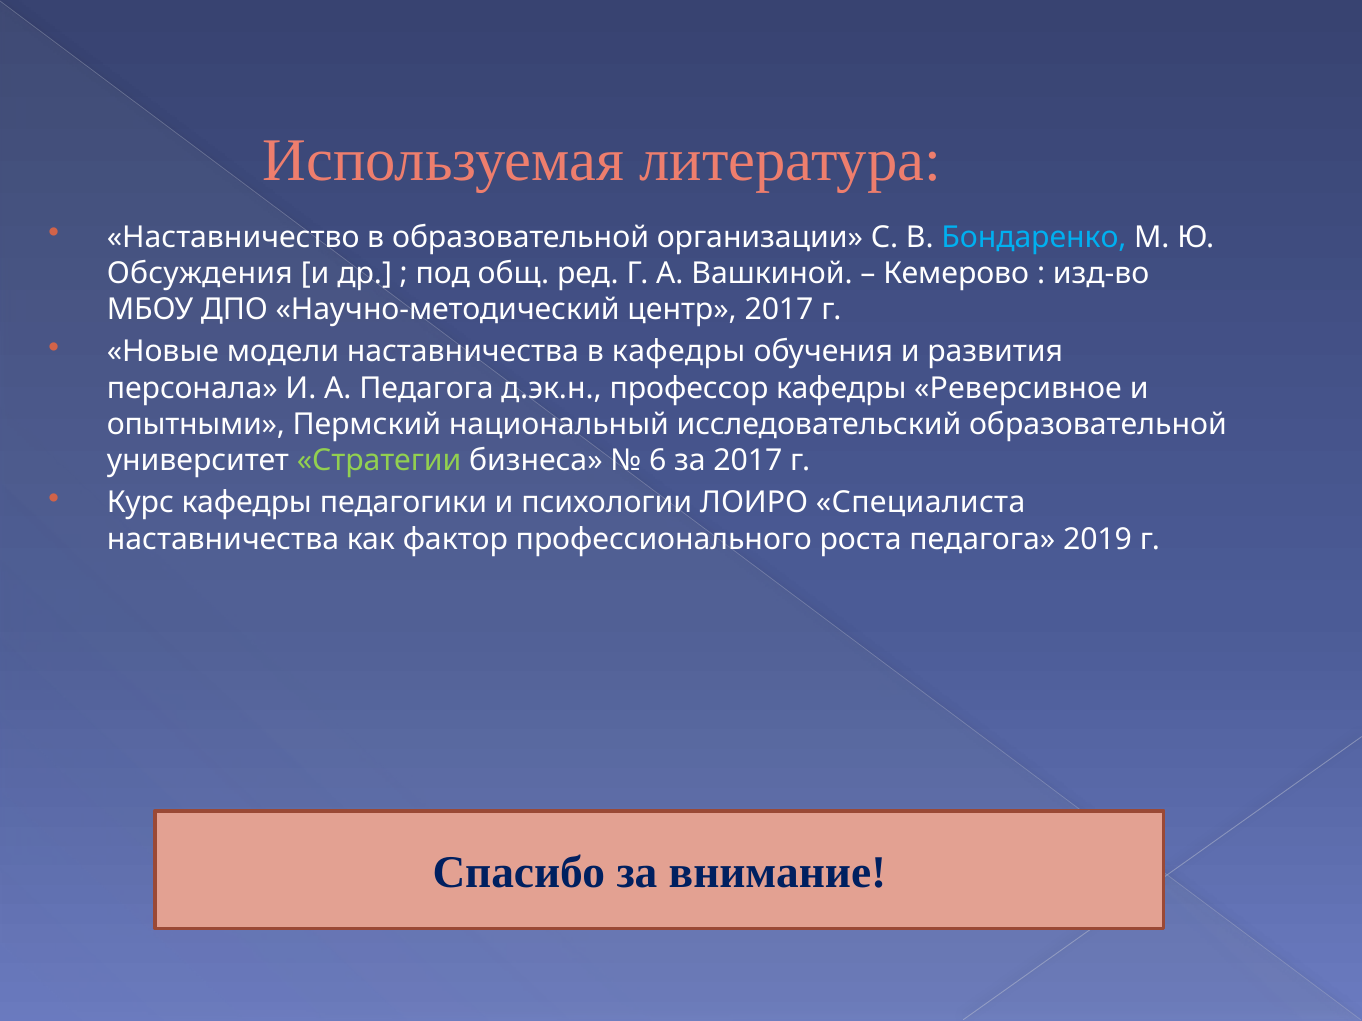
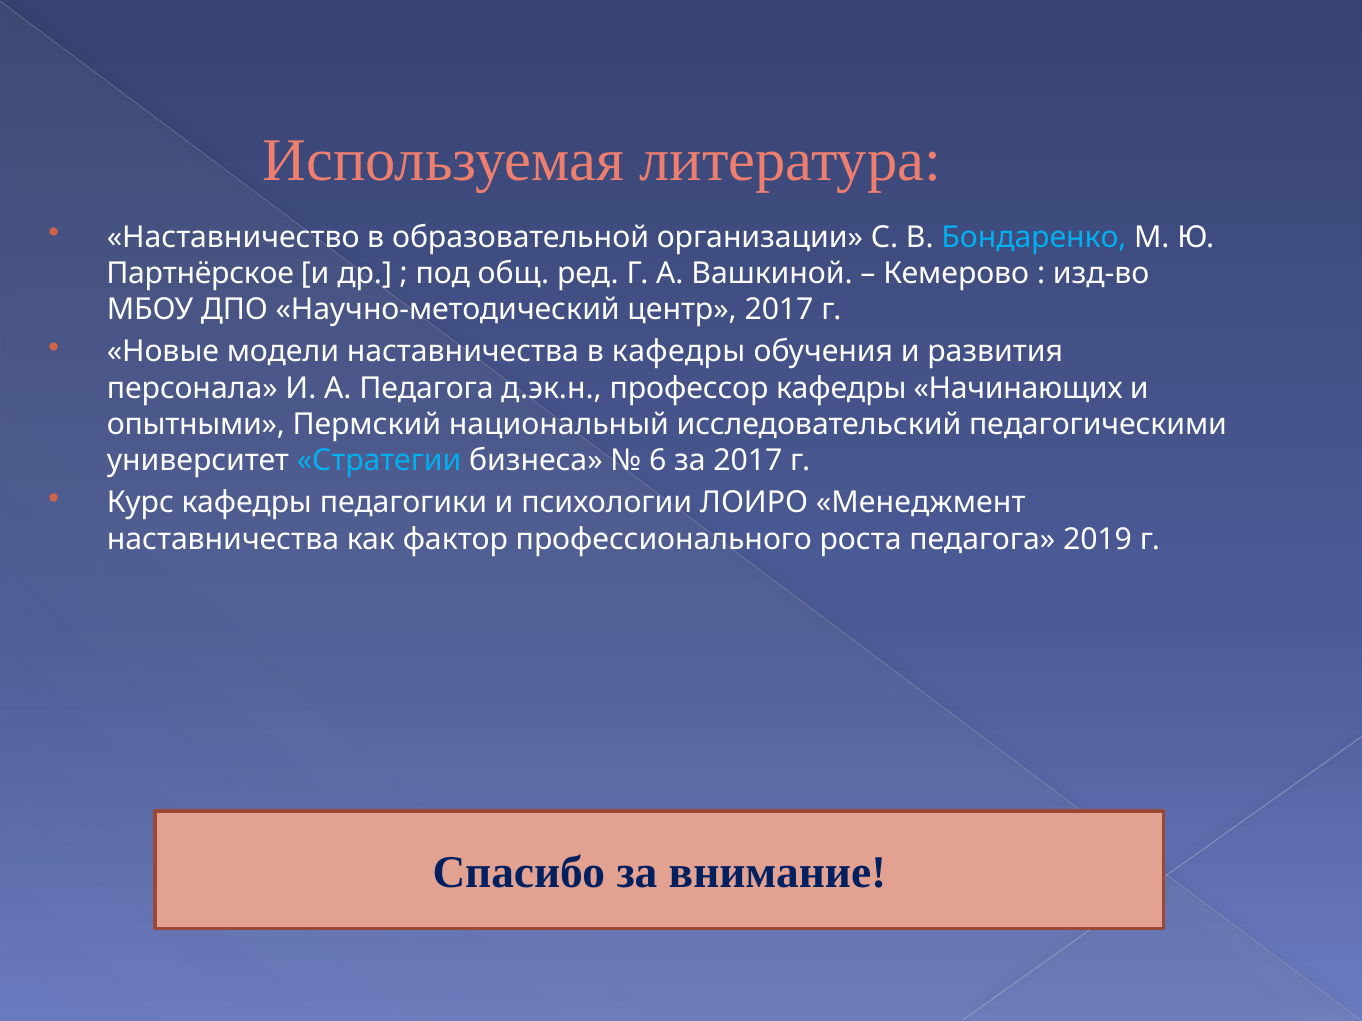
Обсуждения: Обсуждения -> Партнёрское (200, 274)
Реверсивное: Реверсивное -> Начинающих (1018, 388)
исследовательский образовательной: образовательной -> педагогическими (1098, 425)
Стратегии colour: light green -> light blue (379, 461)
Специалиста: Специалиста -> Менеджмент (921, 503)
